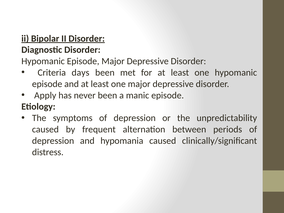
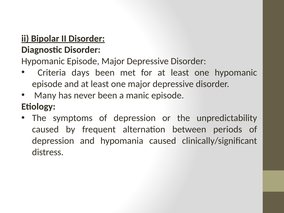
Apply: Apply -> Many (45, 95)
